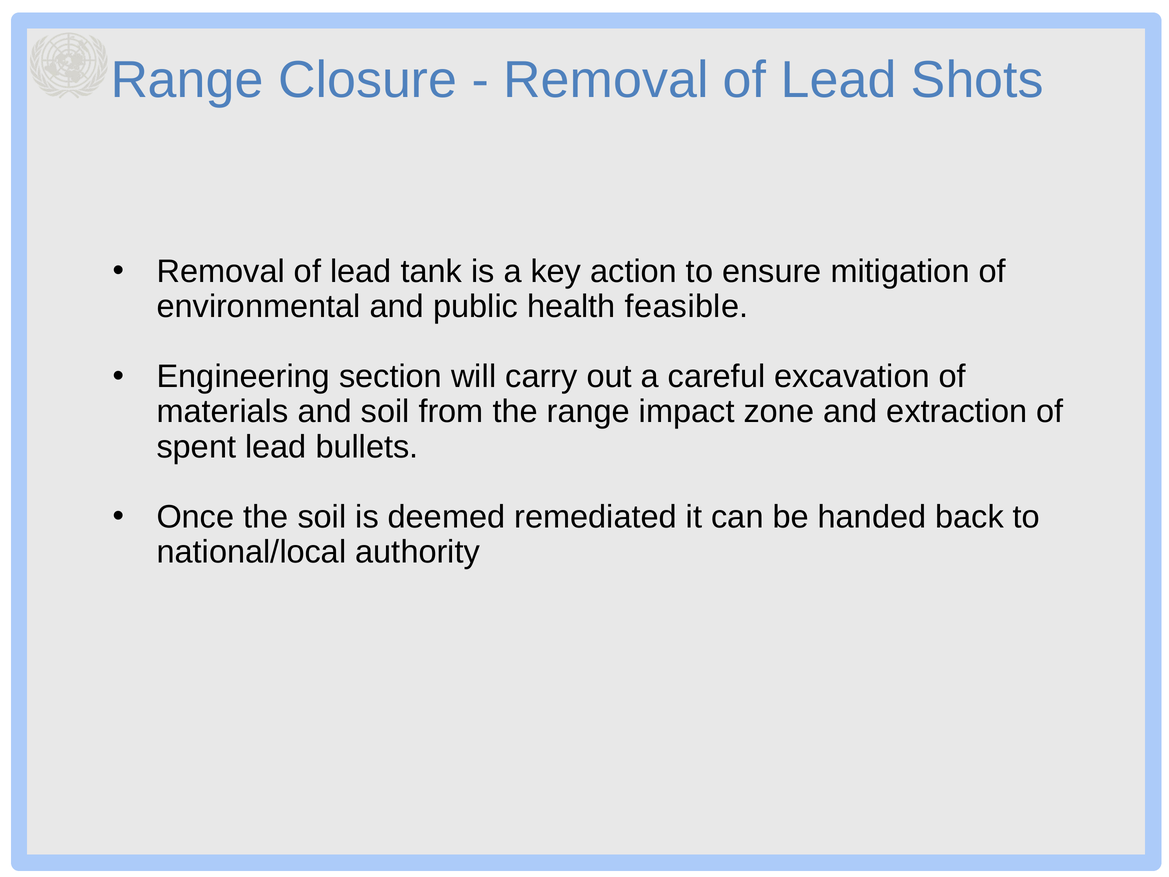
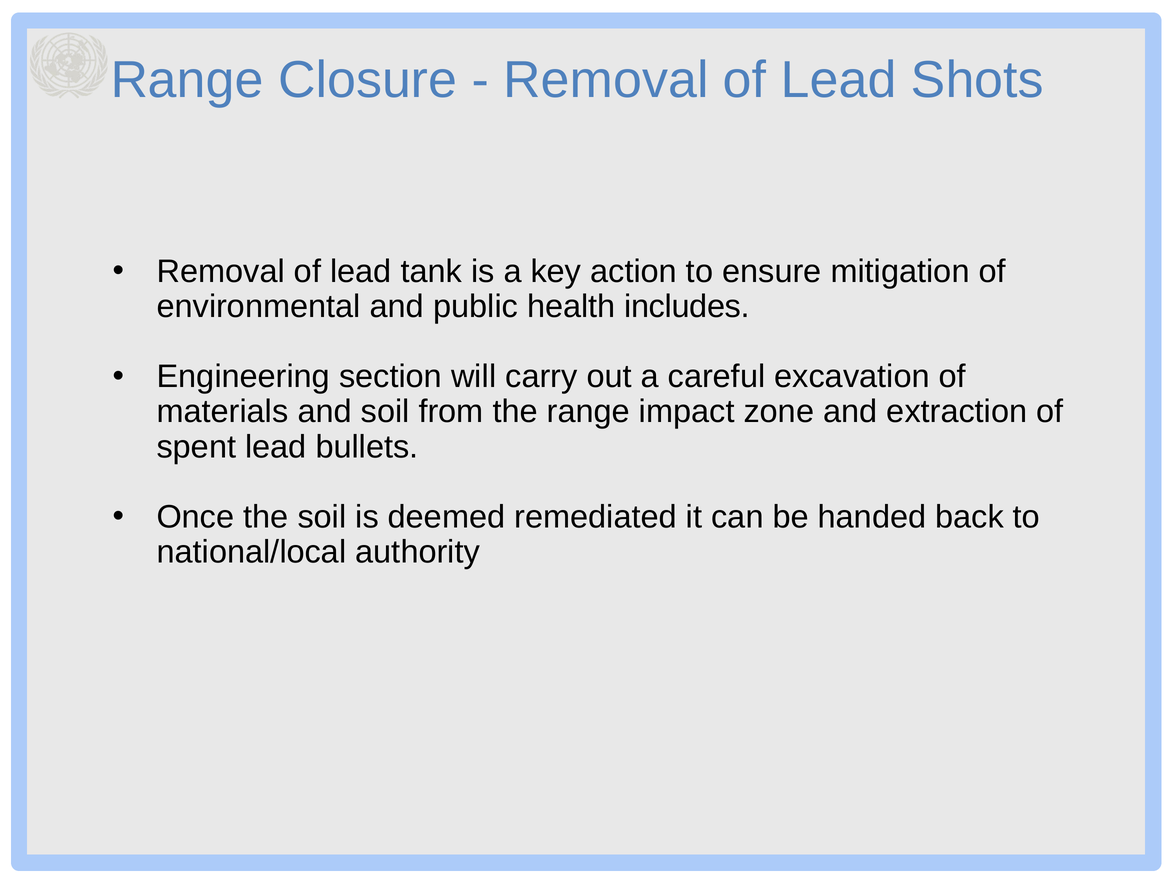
feasible: feasible -> includes (687, 306)
